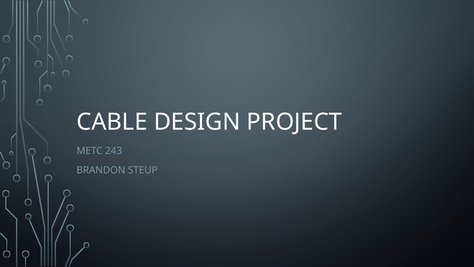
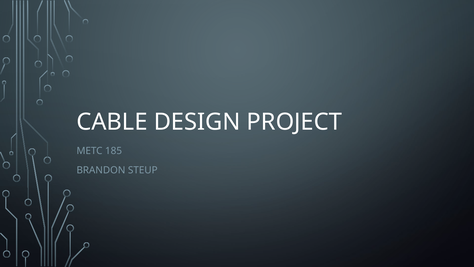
243: 243 -> 185 (114, 151)
